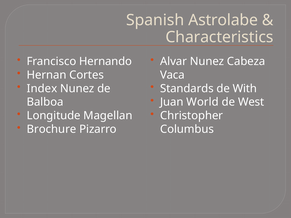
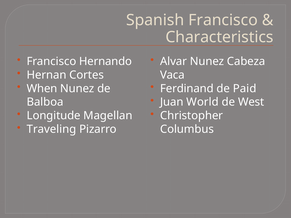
Spanish Astrolabe: Astrolabe -> Francisco (223, 20)
Index: Index -> When (42, 89)
Standards: Standards -> Ferdinand (187, 89)
With: With -> Paid (245, 89)
Brochure: Brochure -> Traveling (52, 129)
